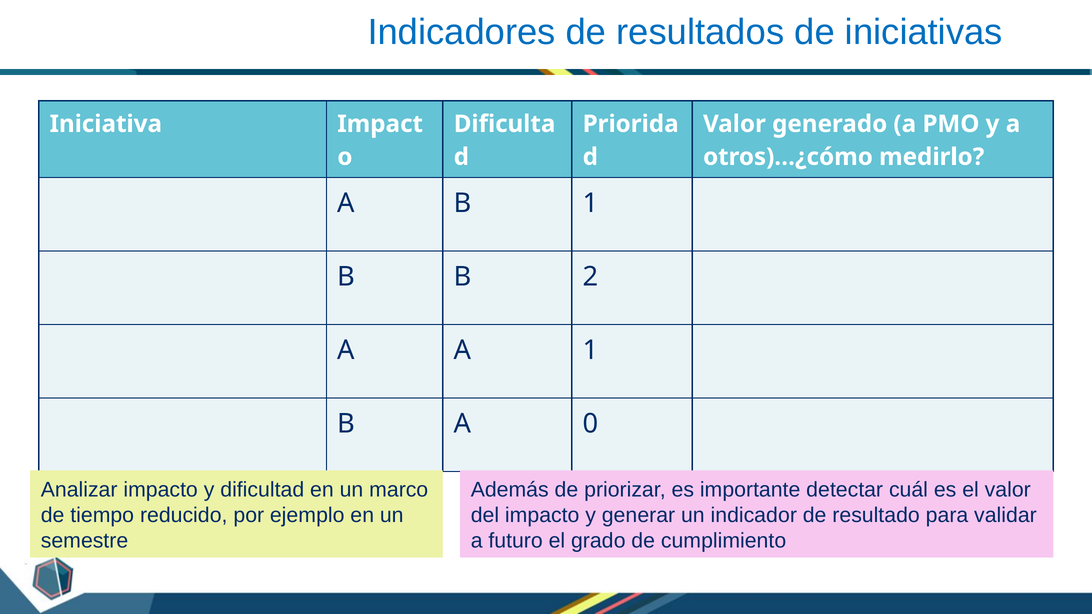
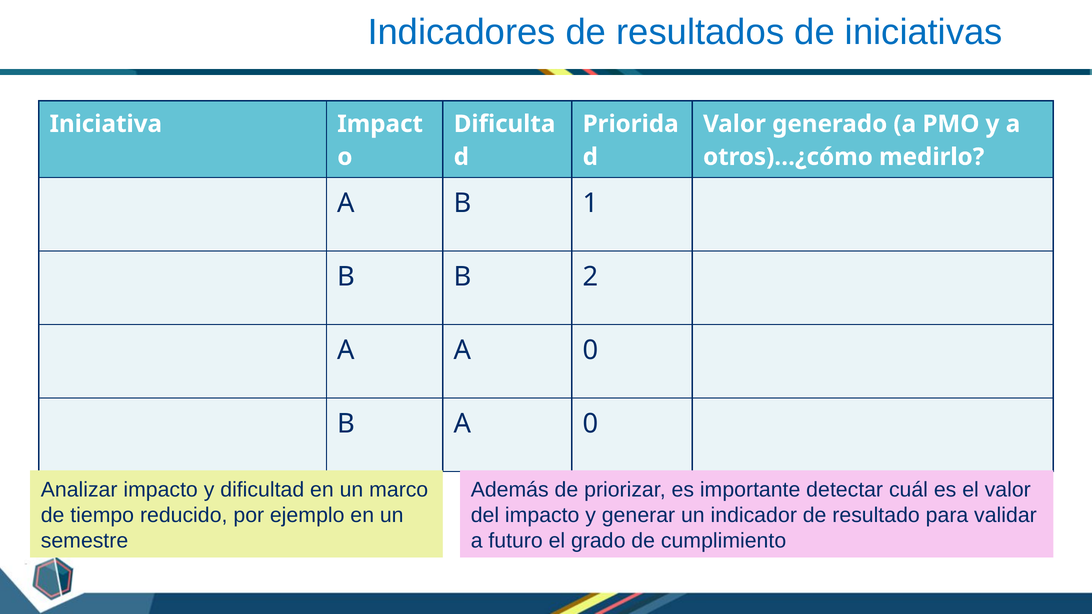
A A 1: 1 -> 0 (590, 350)
